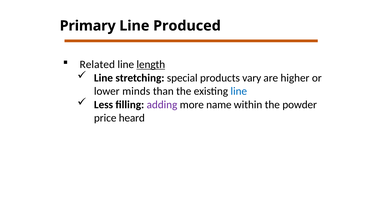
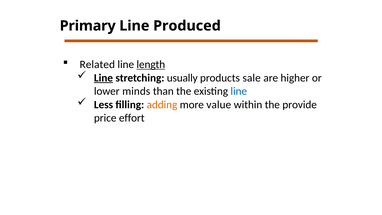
Line underline: none -> present (103, 78)
special: special -> usually (182, 78)
vary: vary -> sale (252, 78)
adding colour: purple -> orange (162, 105)
name: name -> value (219, 105)
powder: powder -> provide (300, 105)
heard: heard -> effort (132, 118)
